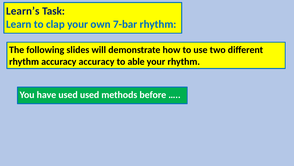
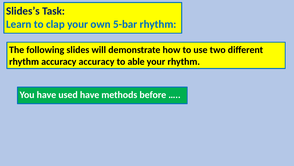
Learn’s: Learn’s -> Slides’s (23, 11)
7-bar: 7-bar -> 5-bar (125, 24)
used used: used -> have (90, 94)
